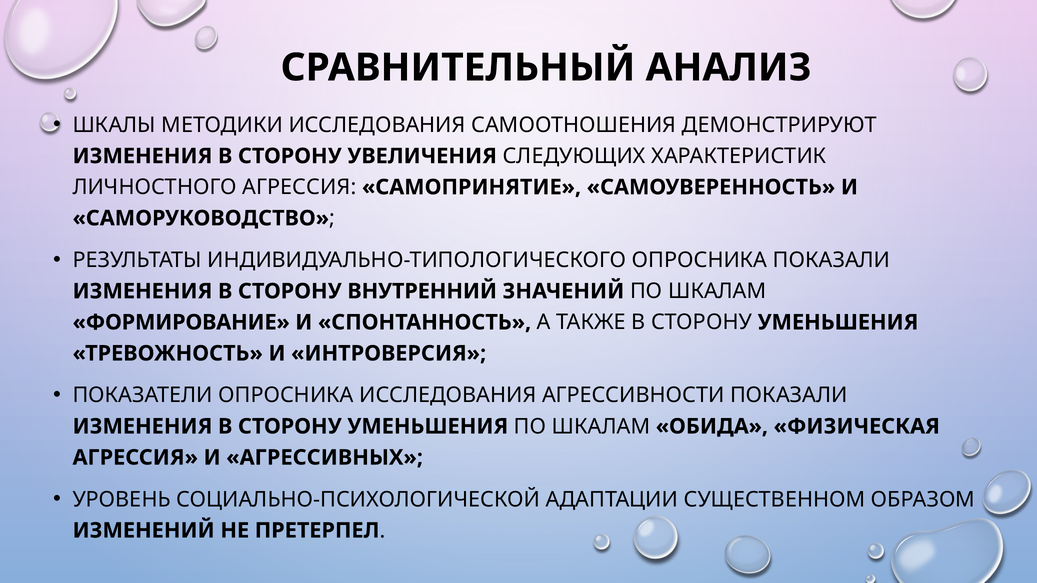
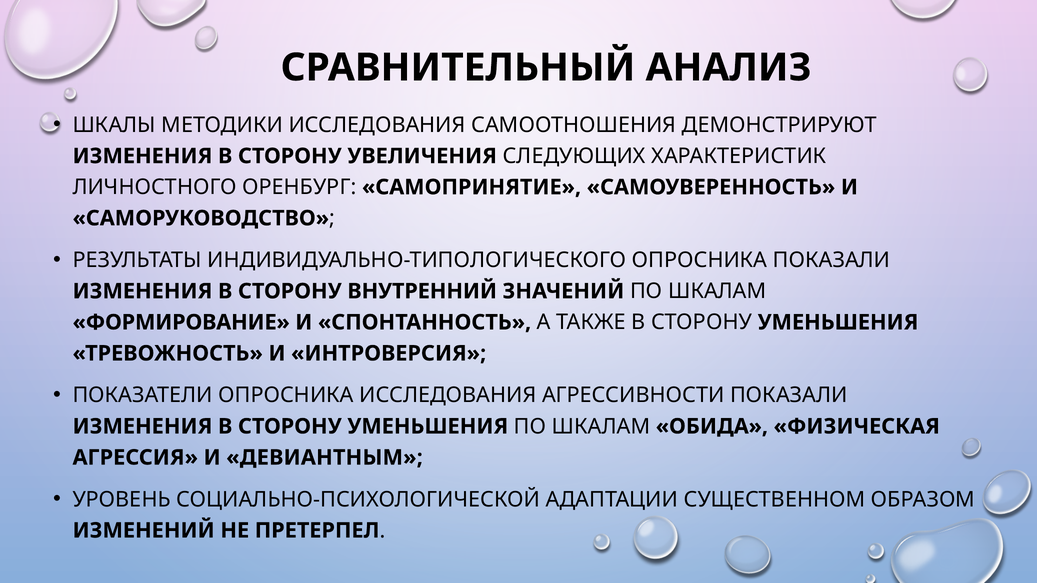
ЛИЧНОСТНОГО АГРЕССИЯ: АГРЕССИЯ -> ОРЕНБУРГ (299, 187)
АГРЕССИВНЫХ: АГРЕССИВНЫХ -> ДЕВИАНТНЫМ (325, 458)
